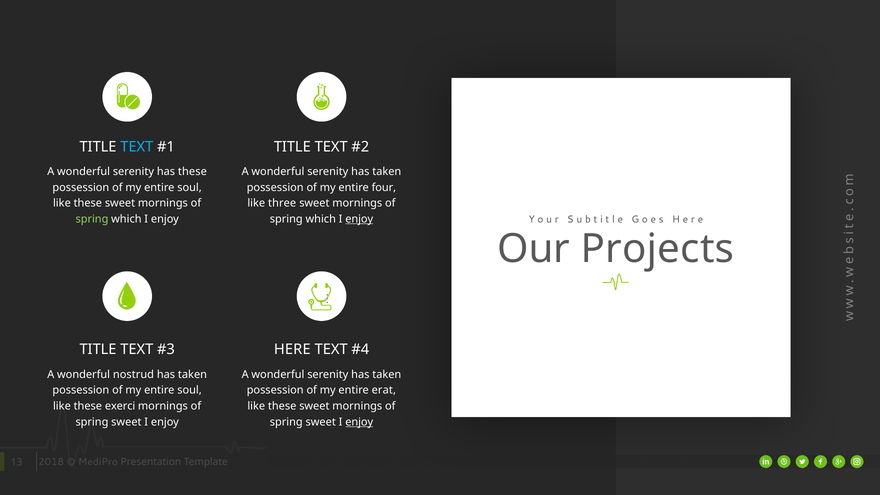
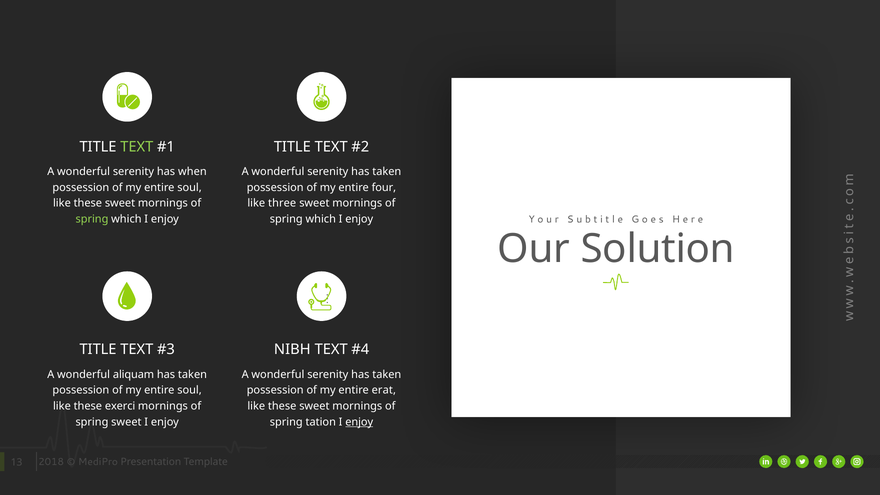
TEXT colour: light blue -> light green (137, 147)
has these: these -> when (192, 172)
enjoy underline: present -> none (359, 219)
Projects: Projects -> Solution (658, 249)
HERE: HERE -> NIBH (292, 350)
nostrud: nostrud -> aliquam (134, 374)
sweet: sweet -> tation (321, 422)
